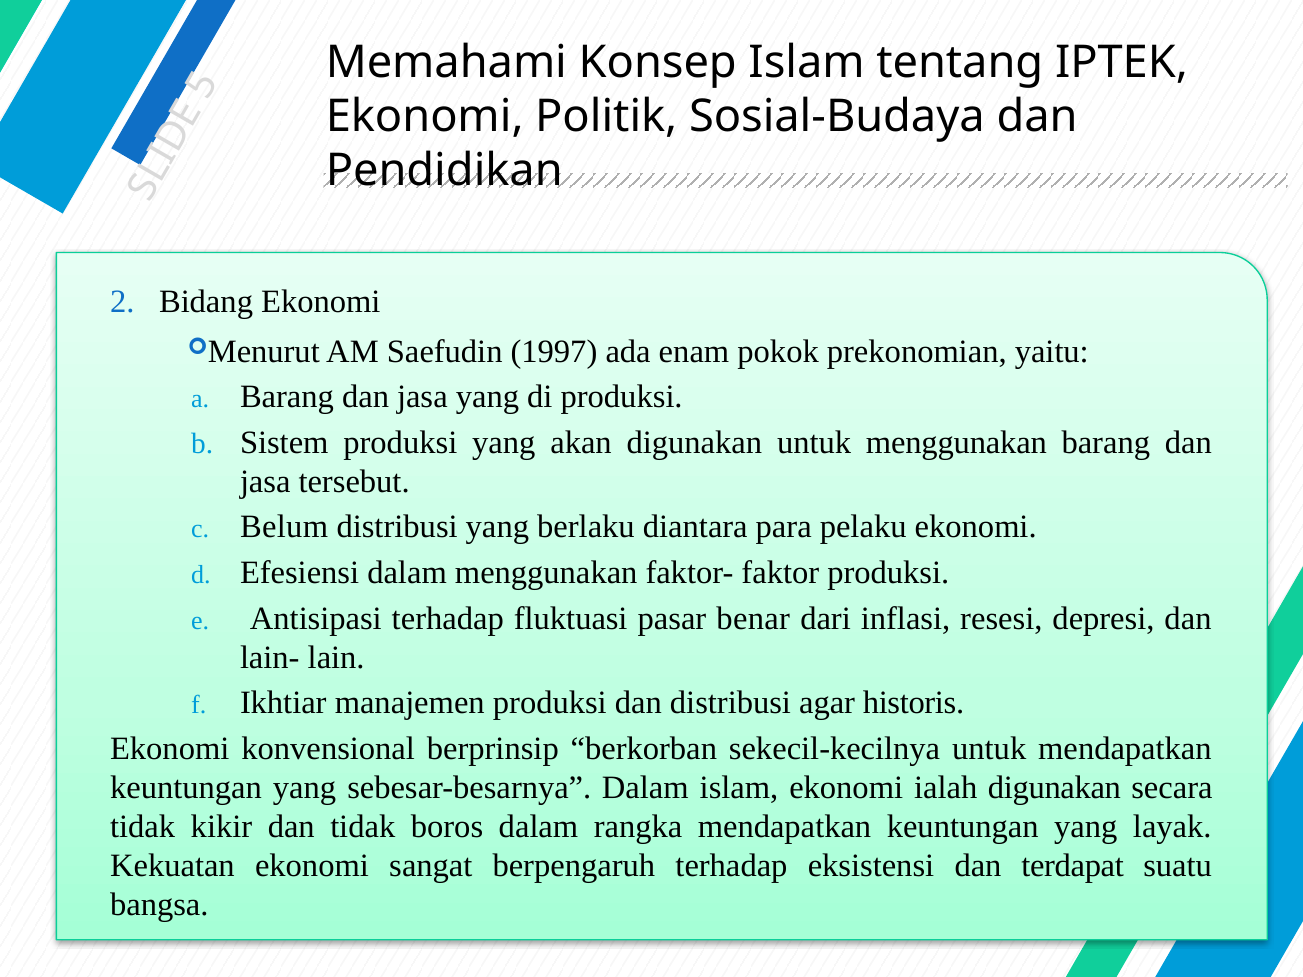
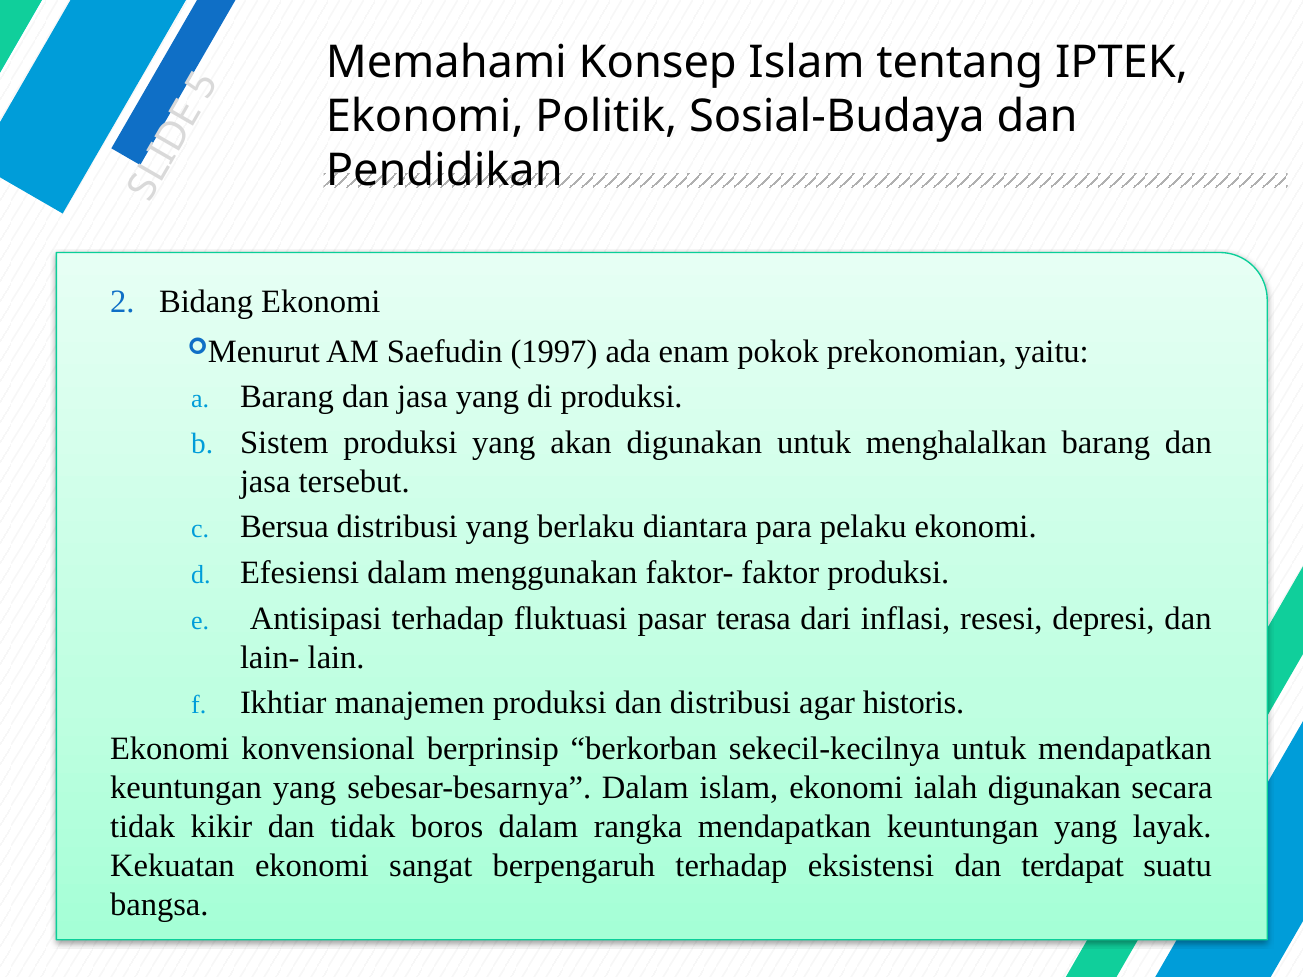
untuk menggunakan: menggunakan -> menghalalkan (956, 443)
Belum: Belum -> Bersua (284, 527)
benar: benar -> terasa (754, 618)
